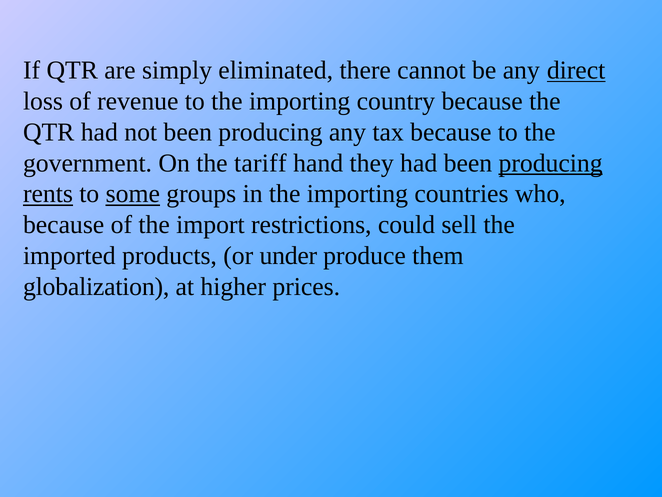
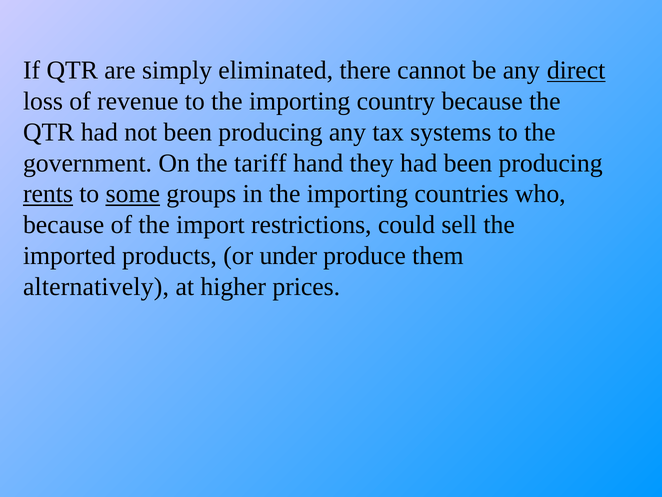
tax because: because -> systems (451, 132)
producing underline: present -> none (551, 163)
globalization: globalization -> alternatively (96, 287)
